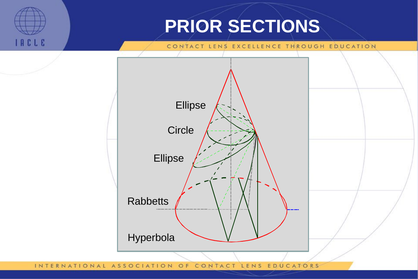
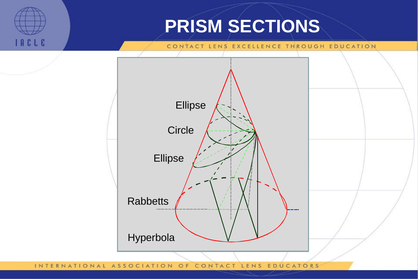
PRIOR: PRIOR -> PRISM (194, 26)
